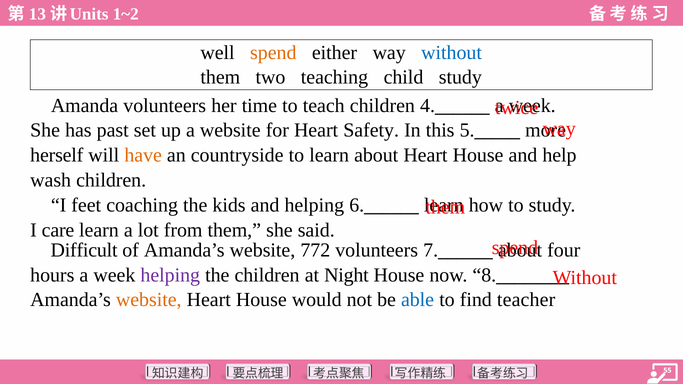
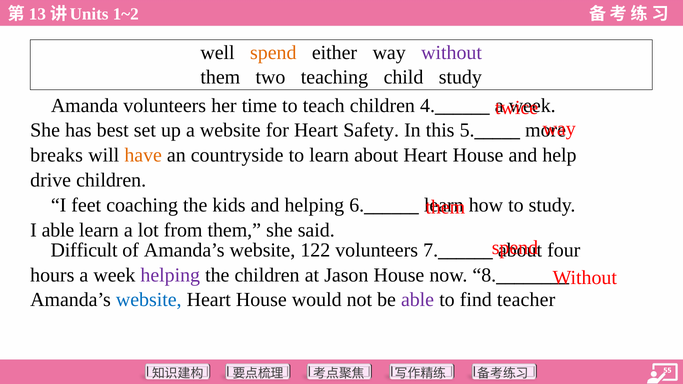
without colour: blue -> purple (452, 52)
past: past -> best (113, 130)
herself: herself -> breaks (57, 155)
wash: wash -> drive (51, 180)
I care: care -> able (58, 230)
772: 772 -> 122 (315, 250)
Night: Night -> Jason (346, 275)
website colour: orange -> blue (149, 300)
able colour: blue -> purple (418, 300)
